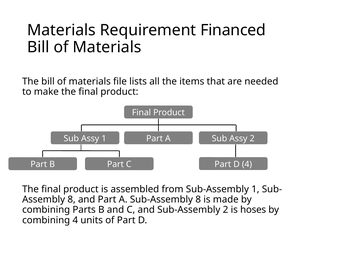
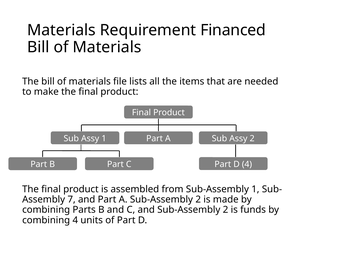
8: 8 -> 7 (72, 199)
A Sub-Assembly 8: 8 -> 2 (198, 199)
hoses: hoses -> funds (253, 210)
